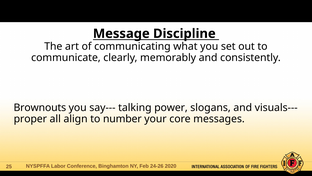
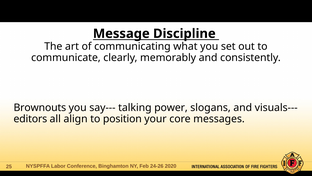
proper: proper -> editors (30, 119)
number: number -> position (122, 119)
